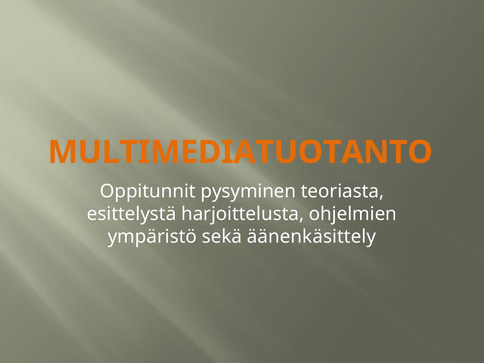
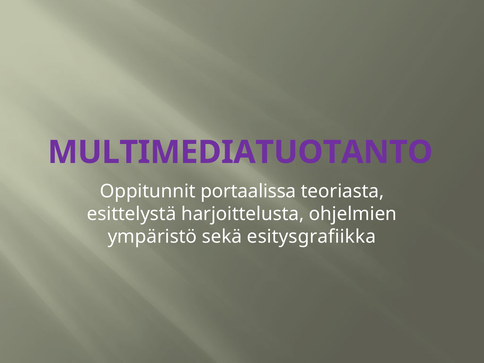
MULTIMEDIATUOTANTO colour: orange -> purple (240, 152)
pysyminen: pysyminen -> portaalissa (248, 191)
äänenkäsittely: äänenkäsittely -> esitysgrafiikka (311, 237)
